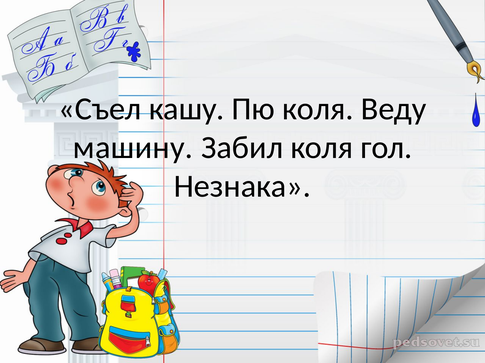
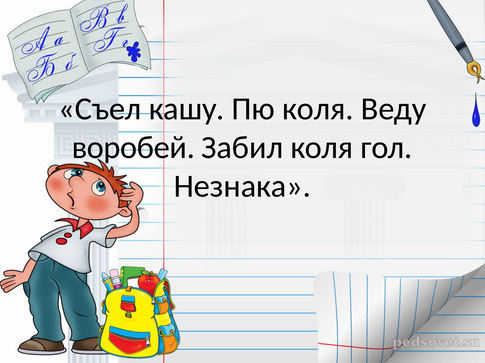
машину: машину -> воробей (133, 148)
